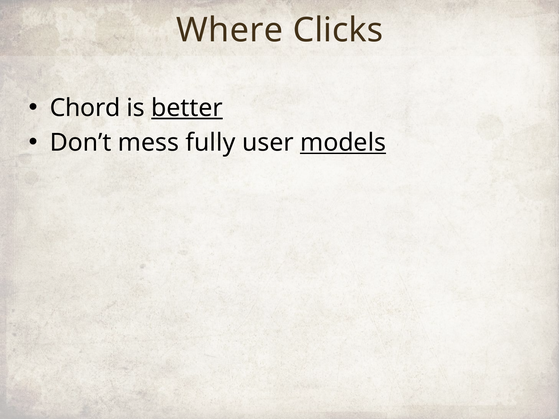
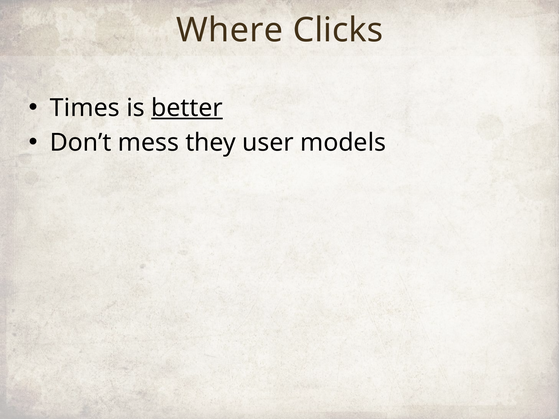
Chord: Chord -> Times (85, 108)
fully: fully -> they (211, 143)
models underline: present -> none (343, 143)
